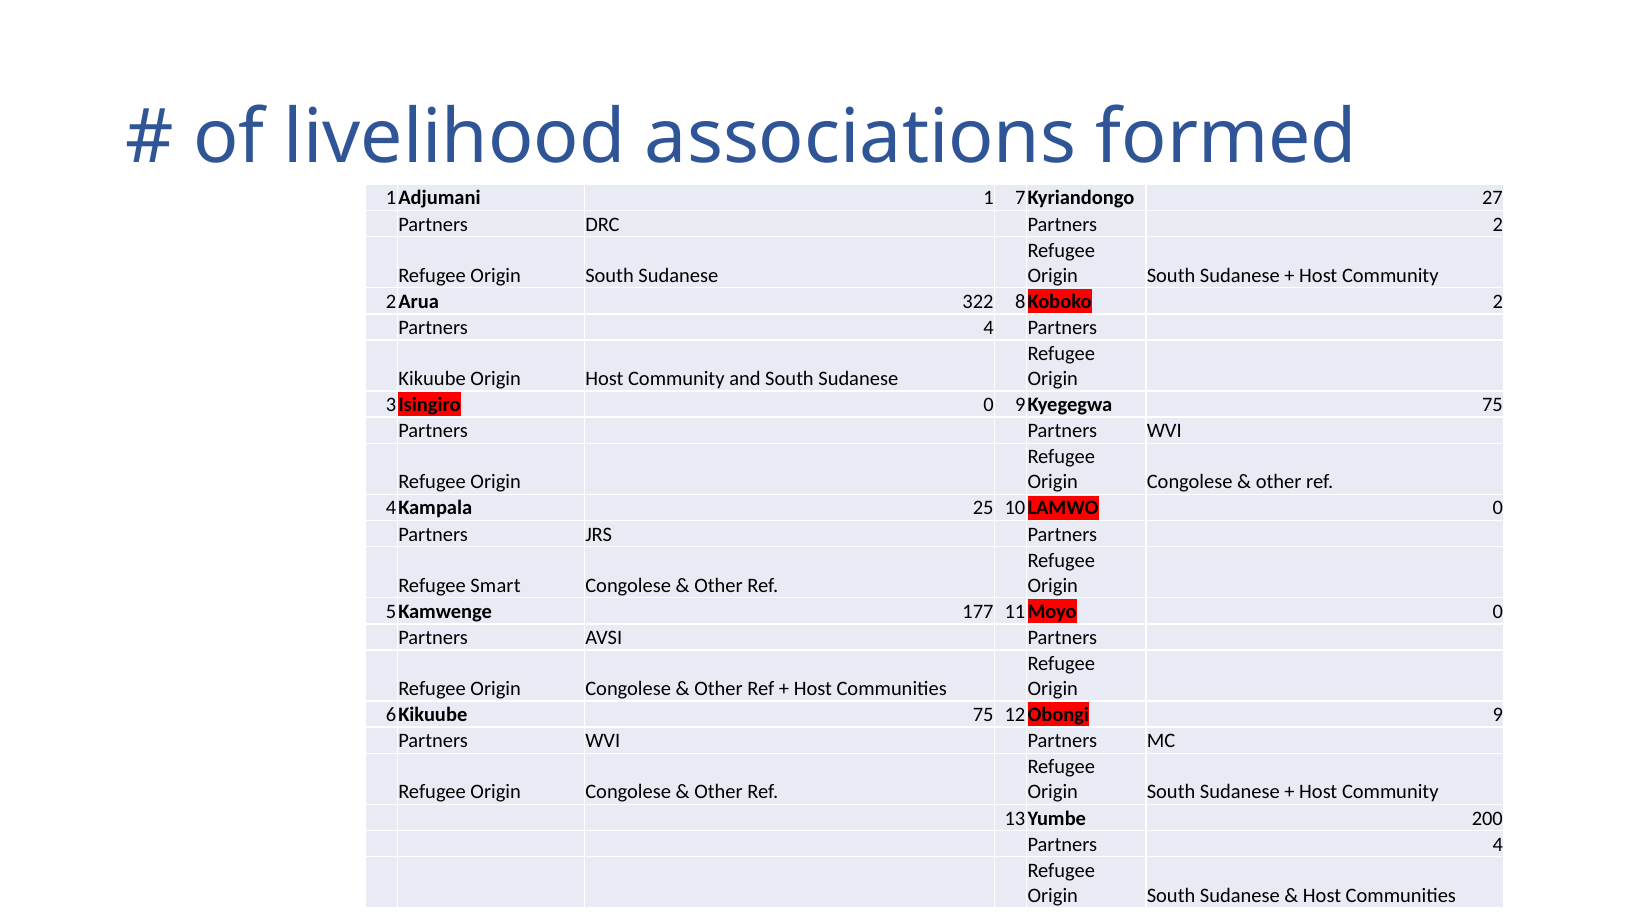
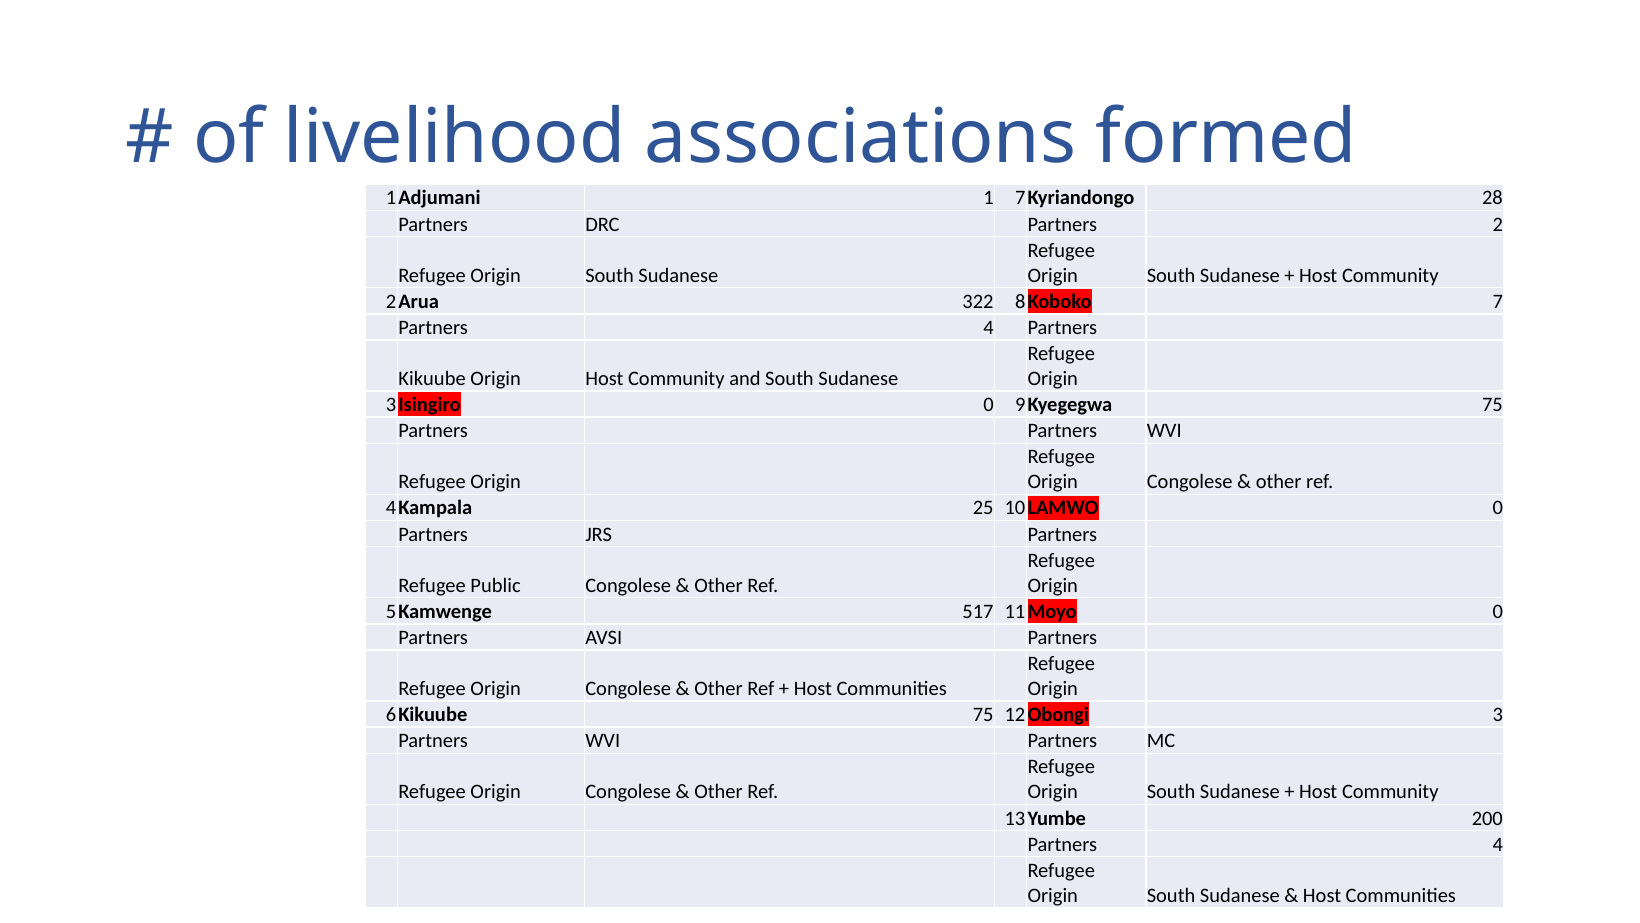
27: 27 -> 28 (1493, 198)
2: 2 -> 7 (1498, 301)
Smart: Smart -> Public (496, 585)
177: 177 -> 517 (978, 611)
9: 9 -> 3 (1498, 715)
